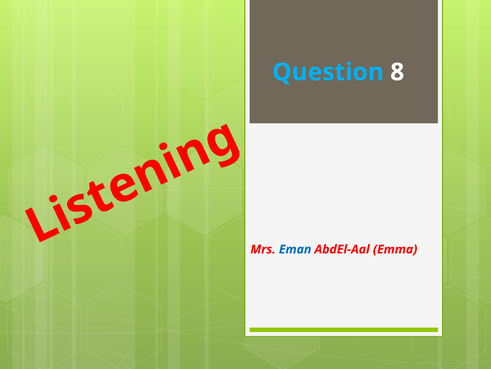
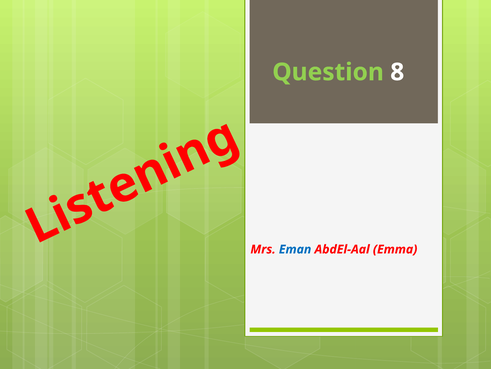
Question colour: light blue -> light green (328, 72)
